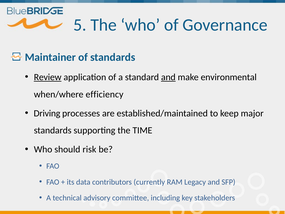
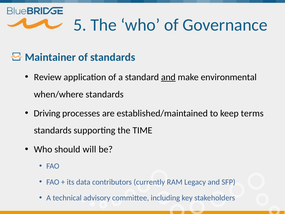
Review underline: present -> none (48, 77)
when/where efficiency: efficiency -> standards (105, 94)
major: major -> terms (252, 113)
risk: risk -> will (89, 149)
